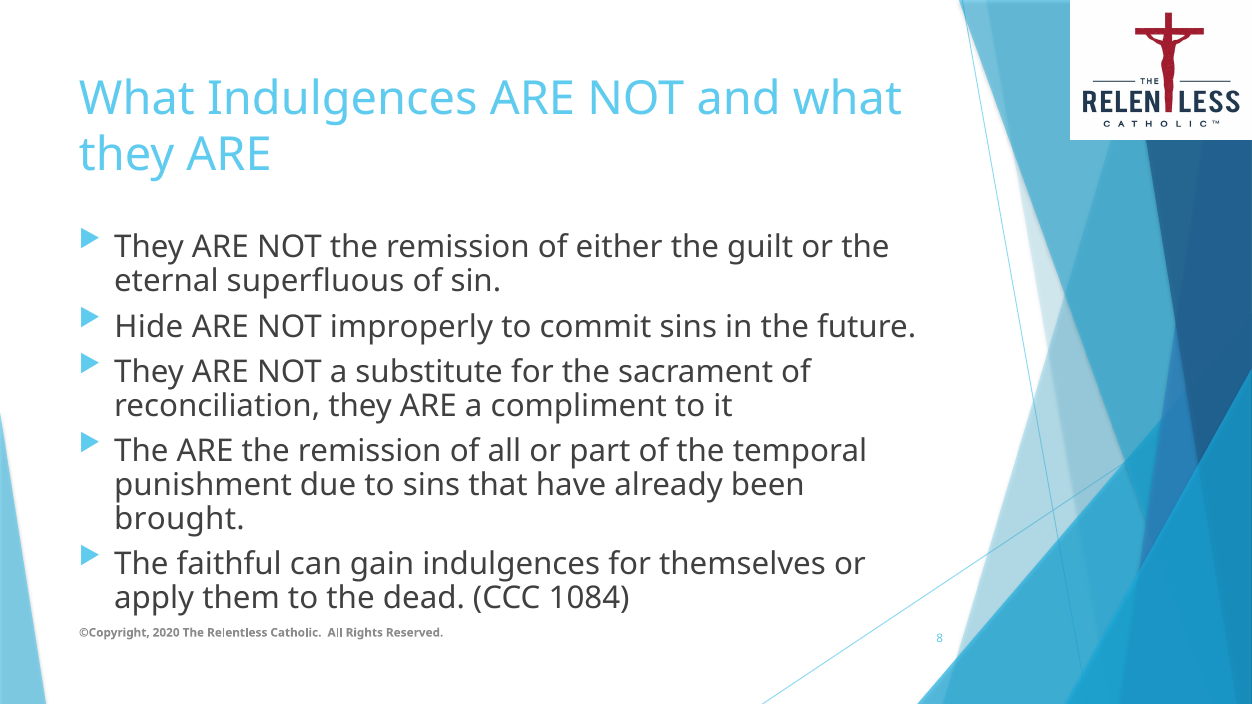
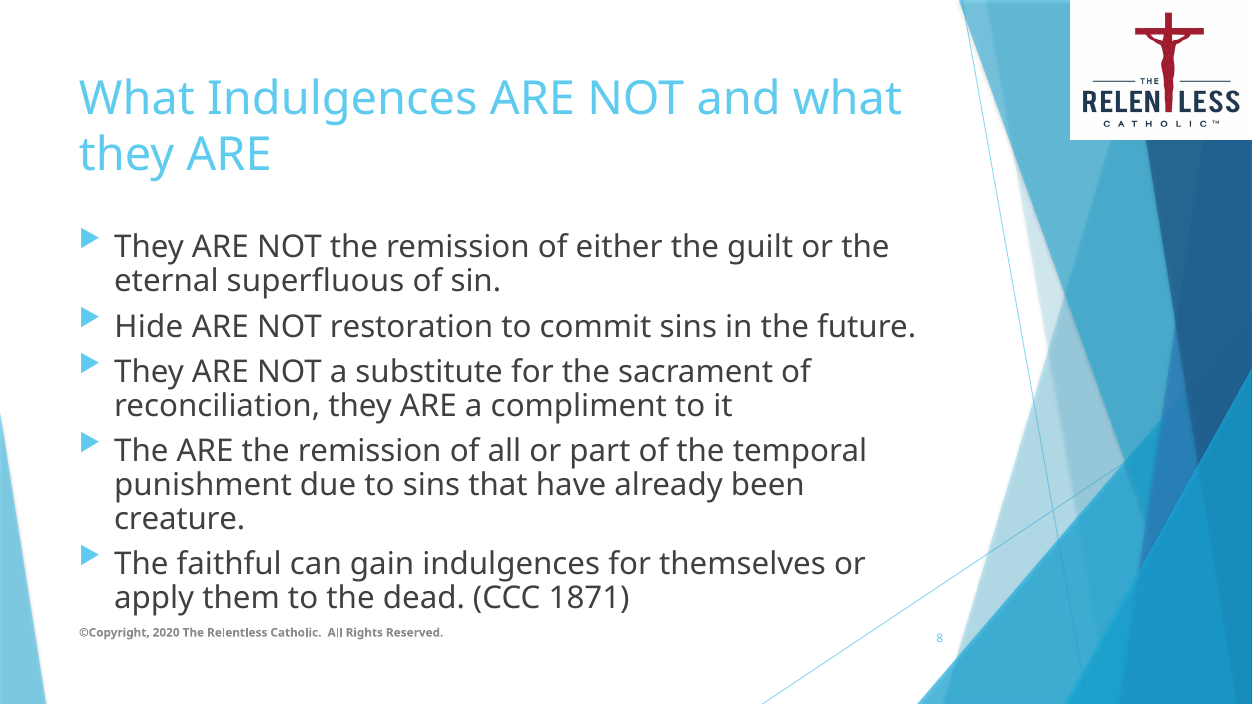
improperly: improperly -> restoration (412, 327)
brought: brought -> creature (180, 519)
1084: 1084 -> 1871 (589, 599)
